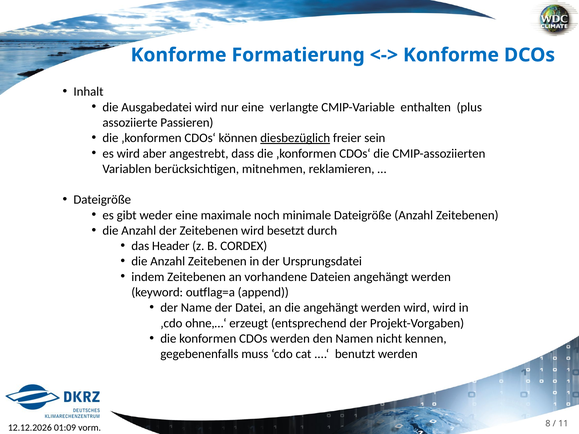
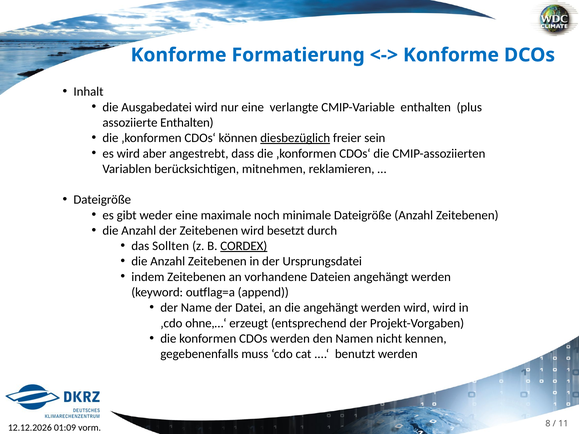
assoziierte Passieren: Passieren -> Enthalten (187, 123)
Header: Header -> Sollten (171, 246)
CORDEX underline: none -> present (244, 246)
